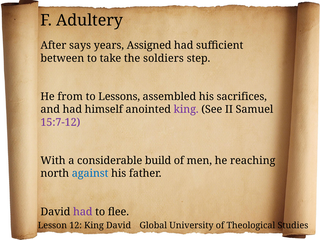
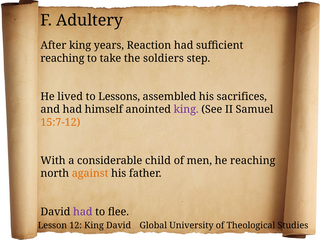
After says: says -> king (80, 45)
Assigned: Assigned -> Reaction (149, 45)
between: between -> reaching (62, 58)
from: from -> lived (70, 97)
15:7-12 colour: purple -> orange (60, 122)
build: build -> child (158, 161)
against colour: blue -> orange (90, 173)
